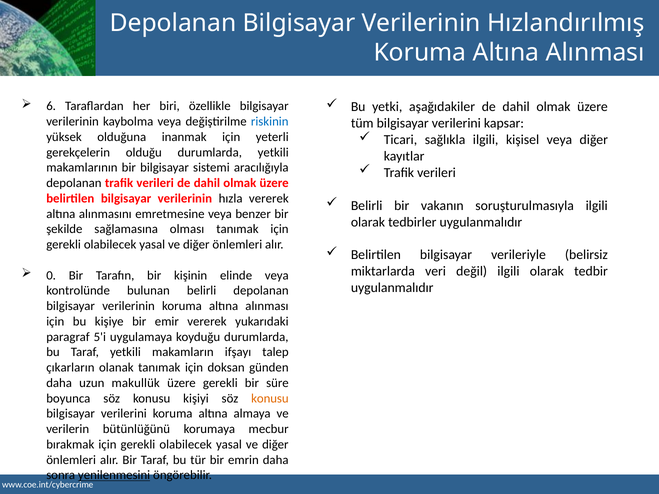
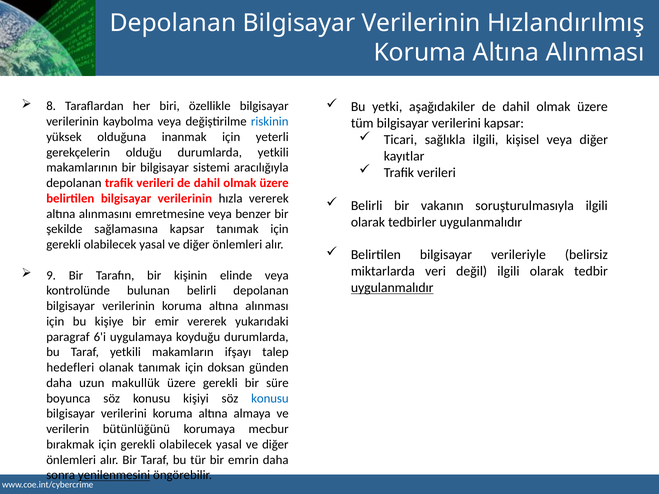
6: 6 -> 8 (51, 106)
sağlamasına olması: olması -> kapsar (187, 229)
0: 0 -> 9 (51, 275)
uygulanmalıdır underline: none -> present (392, 288)
5'i: 5'i -> 6'i (100, 337)
çıkarların: çıkarların -> hedefleri (70, 368)
konusu colour: orange -> blue (270, 399)
